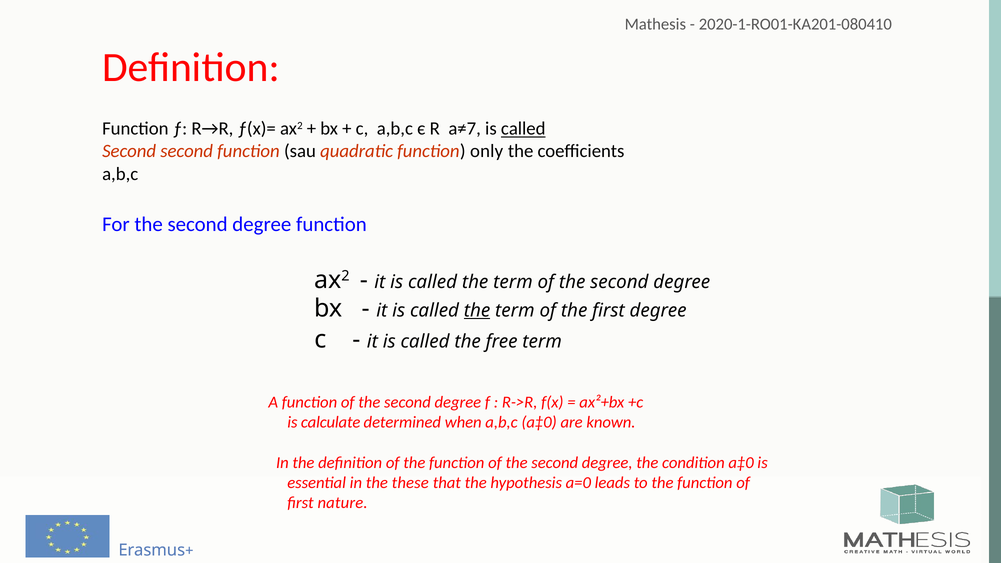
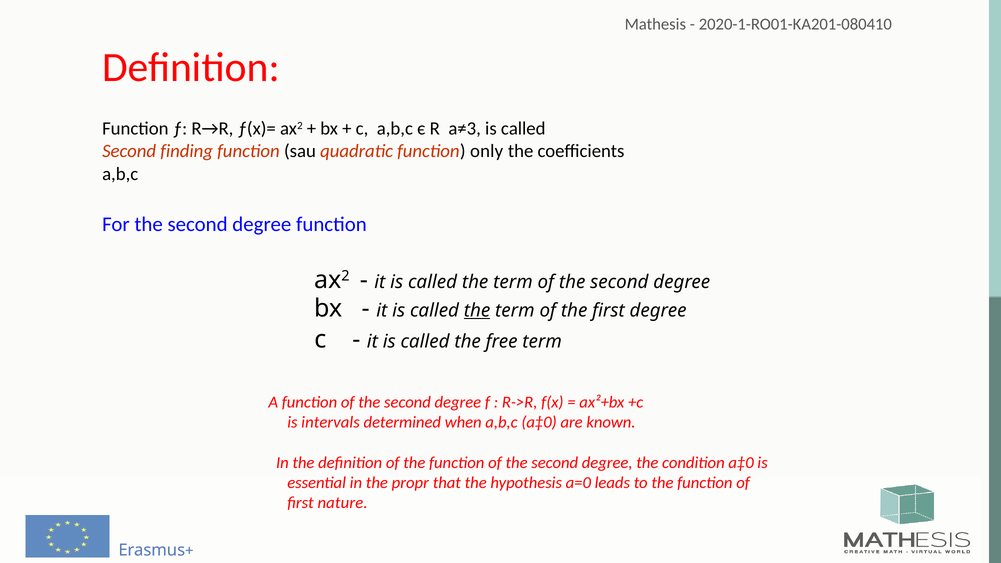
a≠7: a≠7 -> a≠3 (465, 129)
called underline: present -> none (523, 129)
Second second: second -> finding (187, 151)
calculate: calculate -> intervals (331, 423)
these: these -> propr (410, 483)
